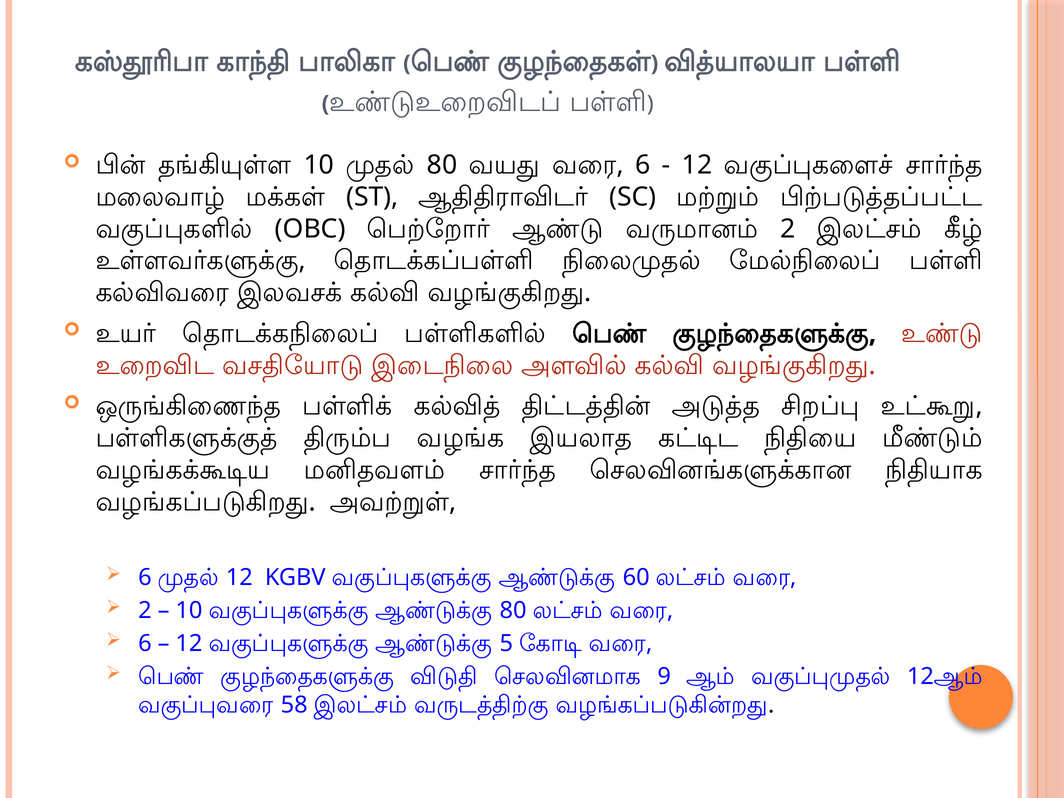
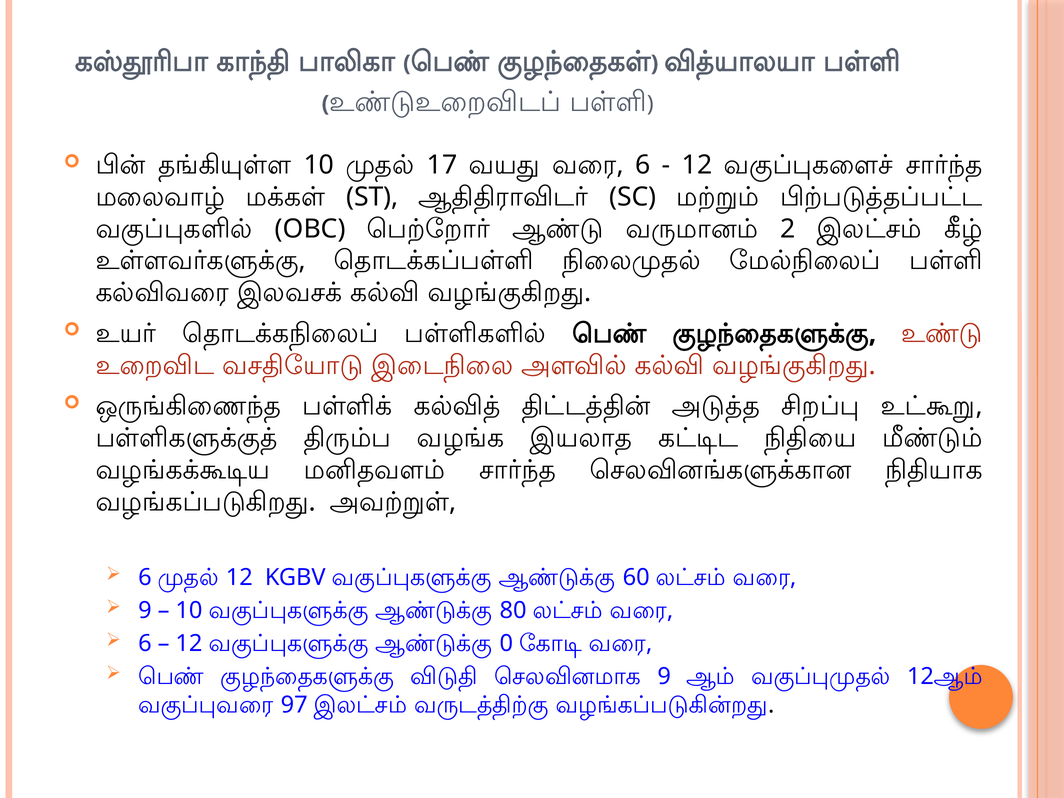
80: 80 -> 17 (442, 165)
2: 2 -> 9 (145, 610)
5: 5 -> 0 (506, 644)
58: 58 -> 97 (294, 705)
